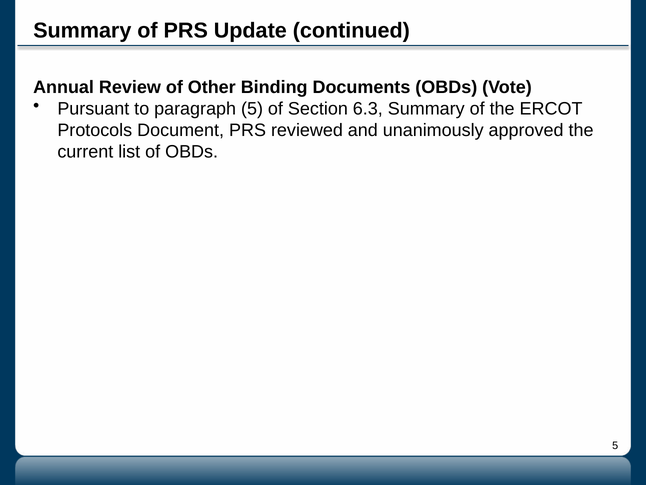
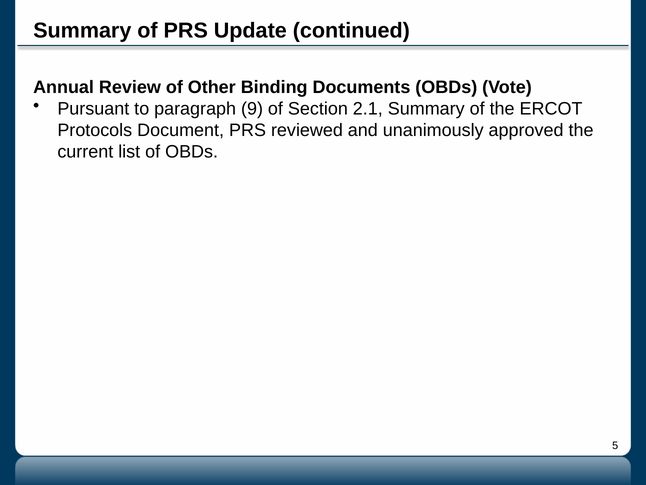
paragraph 5: 5 -> 9 (252, 109)
6.3: 6.3 -> 2.1 (368, 109)
